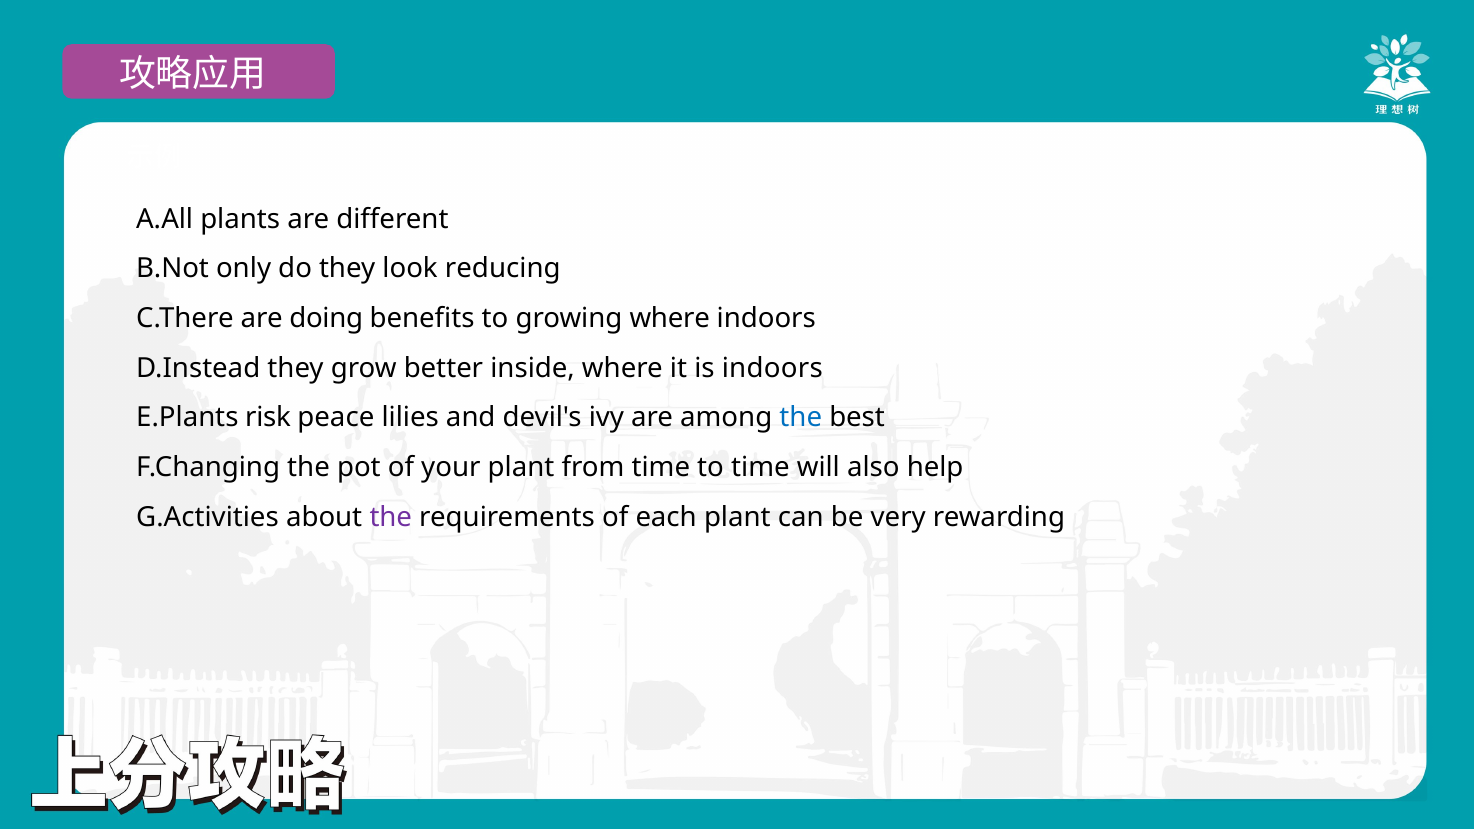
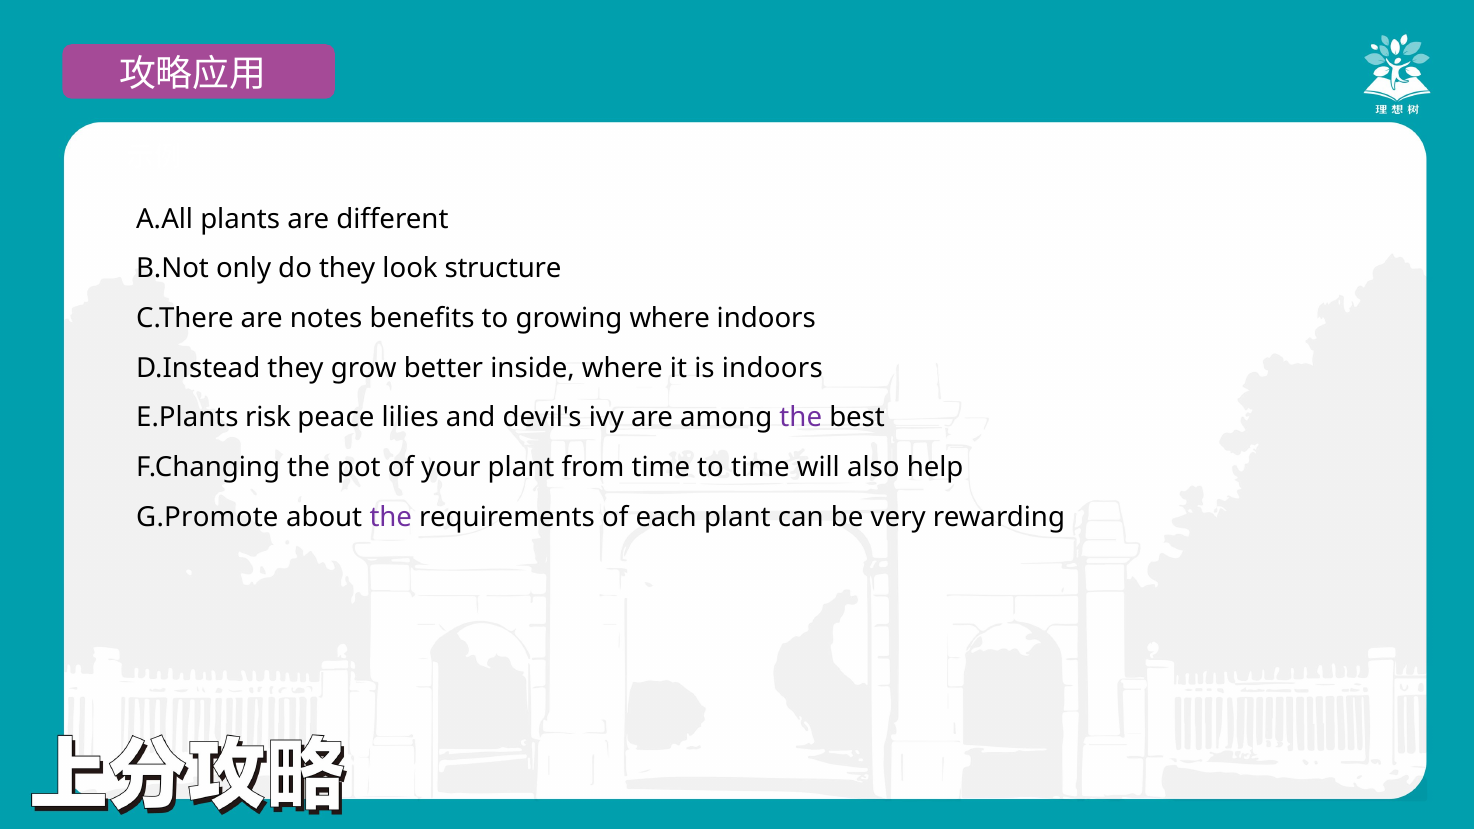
reducing: reducing -> structure (503, 269)
doing: doing -> notes (326, 318)
the colour: blue -> purple (801, 418)
G.Activities: G.Activities -> G.Promote (207, 517)
